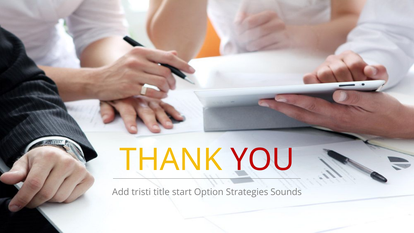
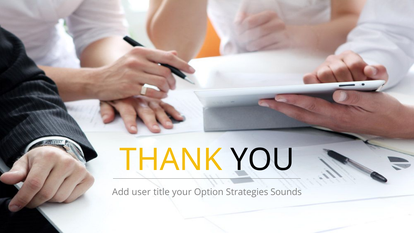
YOU colour: red -> black (263, 160)
tristi: tristi -> user (141, 192)
start: start -> your (182, 192)
